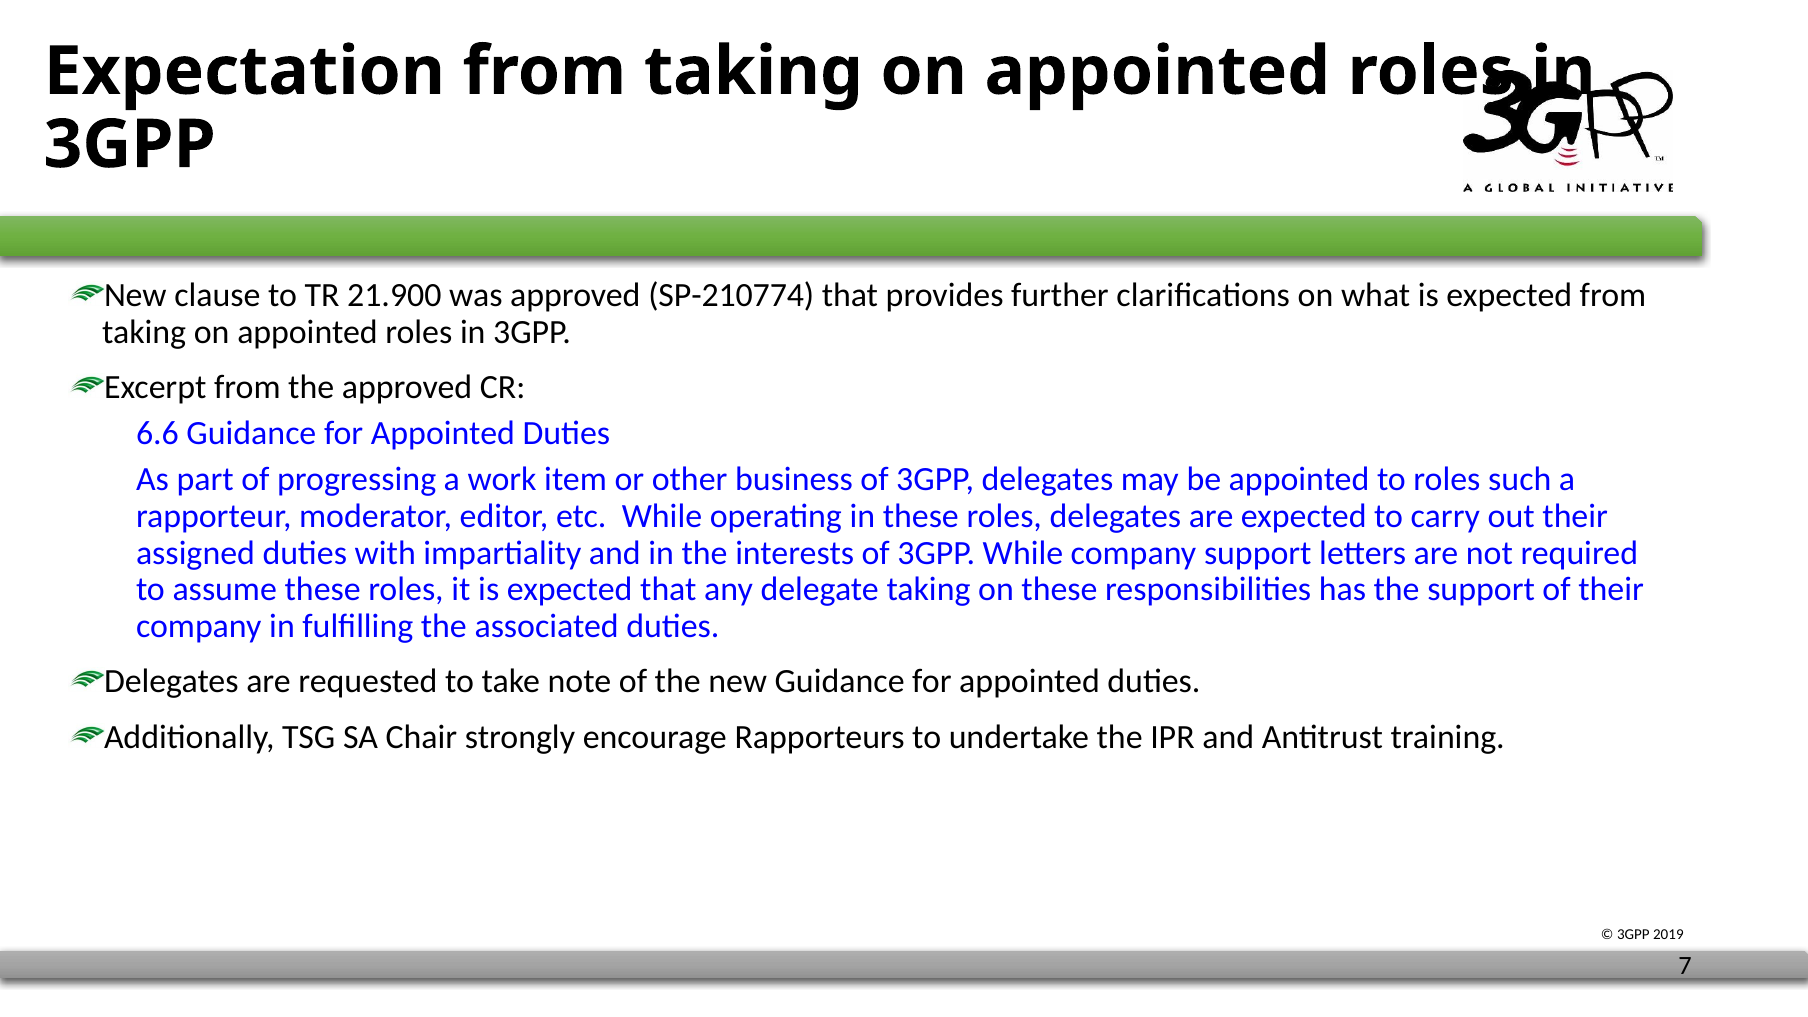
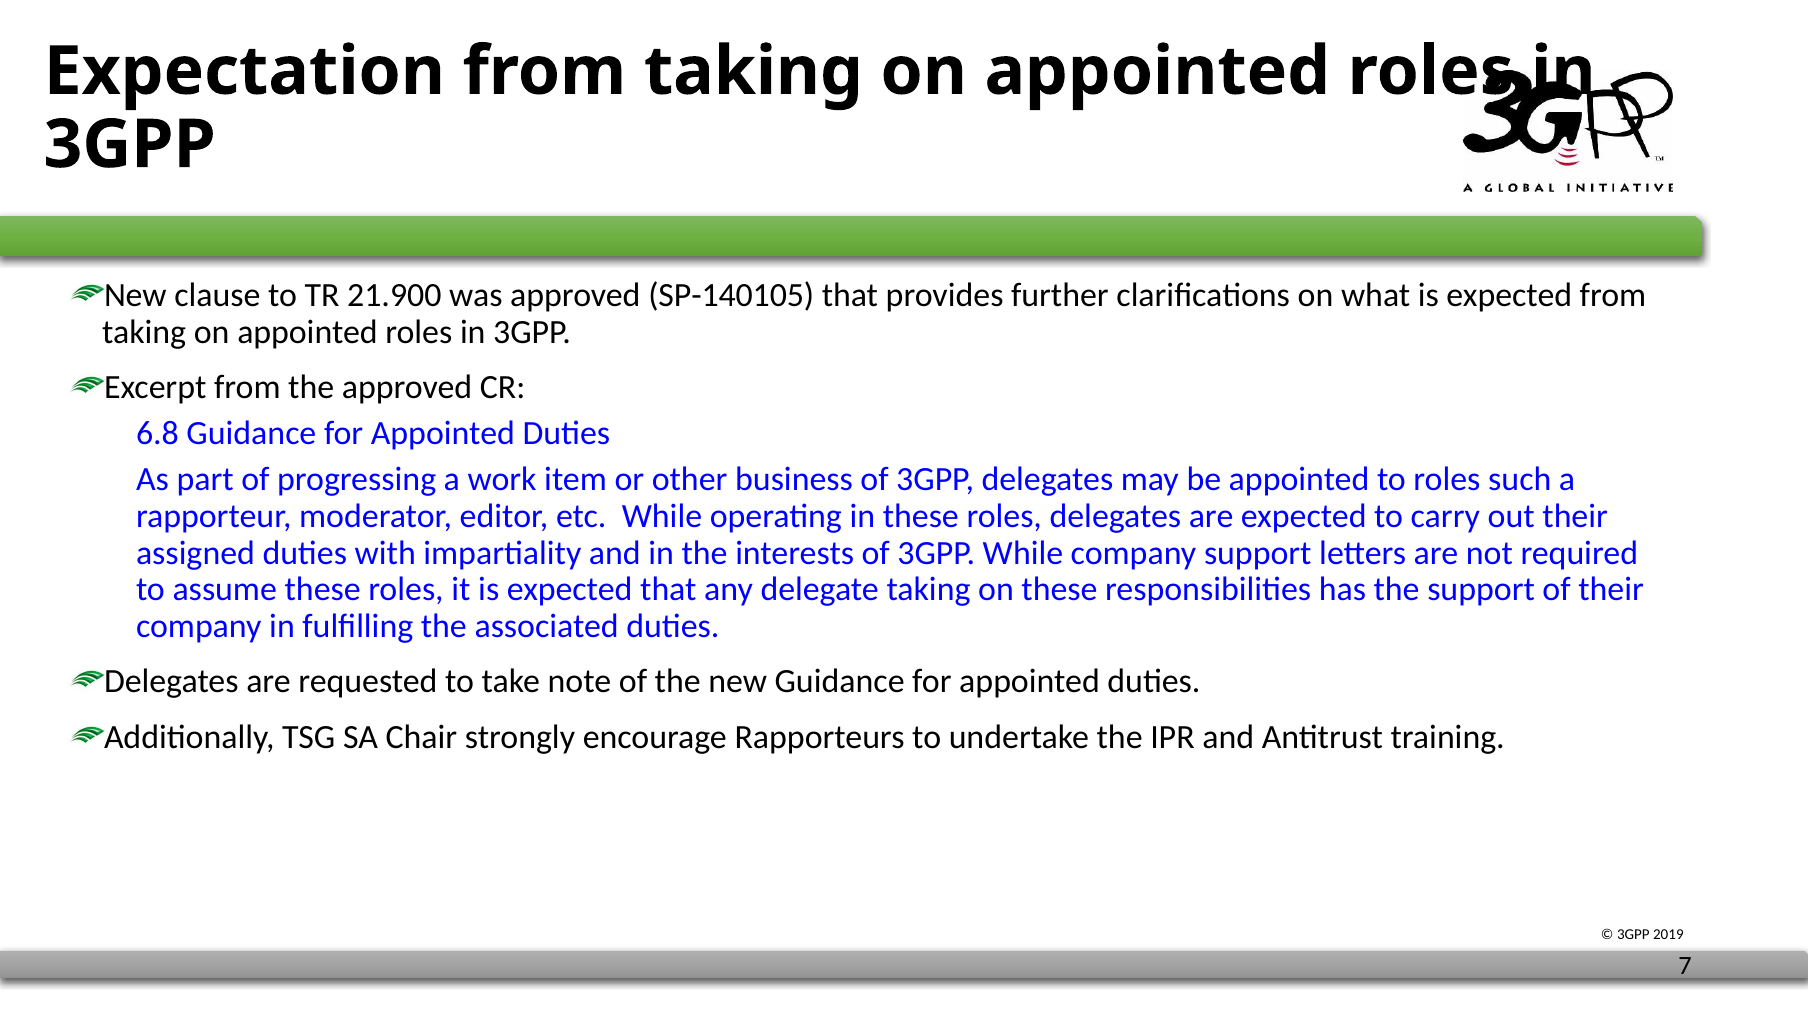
SP-210774: SP-210774 -> SP-140105 (731, 296)
6.6: 6.6 -> 6.8 (157, 434)
